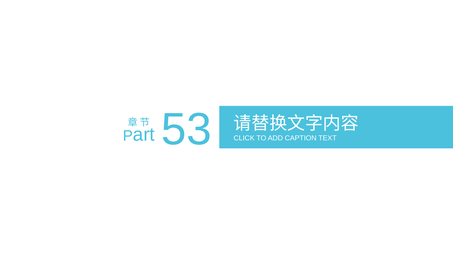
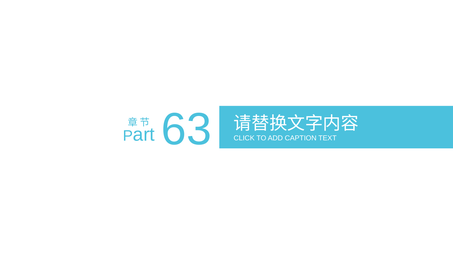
53: 53 -> 63 (187, 129)
